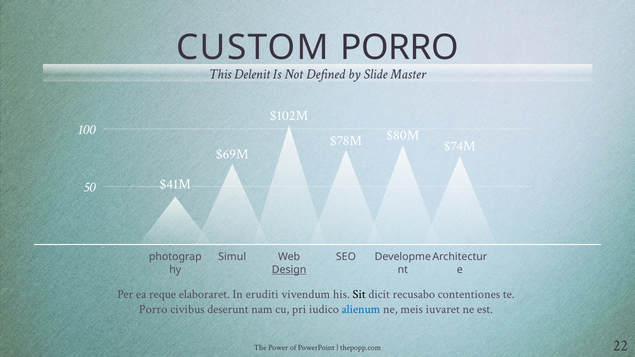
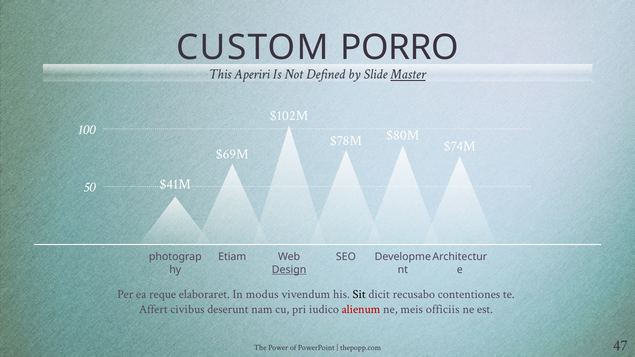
Delenit: Delenit -> Aperiri (252, 74)
Master underline: none -> present (408, 74)
Simul: Simul -> Etiam (232, 257)
eruditi: eruditi -> modus (262, 294)
Porro: Porro -> Affert (153, 309)
alienum colour: blue -> red (361, 309)
iuvaret: iuvaret -> officiis (443, 309)
22: 22 -> 47 (620, 346)
